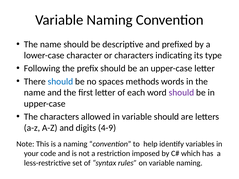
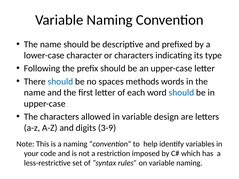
should colour: purple -> blue (181, 93)
variable should: should -> design (166, 117)
4-9: 4-9 -> 3-9 (107, 128)
